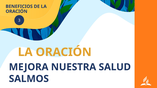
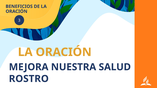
SALMOS: SALMOS -> ROSTRO (29, 79)
